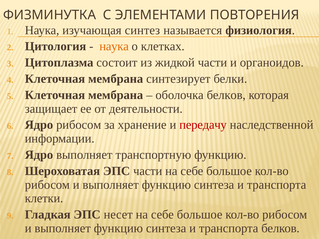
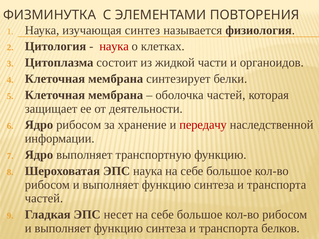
наука colour: orange -> red (114, 46)
оболочка белков: белков -> частей (226, 95)
ЭПС части: части -> наука (148, 171)
клетки: клетки -> частей (44, 199)
